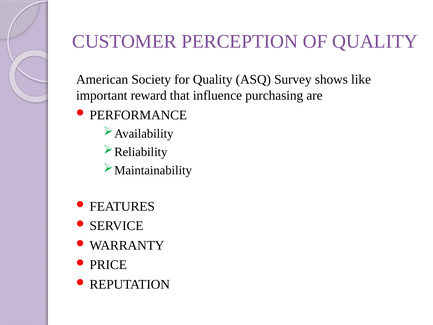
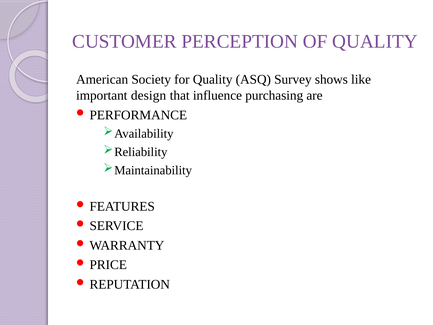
reward: reward -> design (149, 95)
